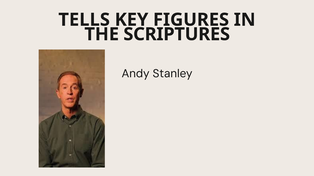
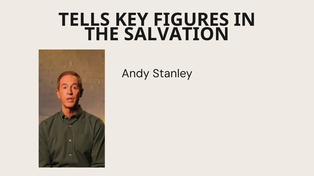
SCRIPTURES: SCRIPTURES -> SALVATION (177, 34)
